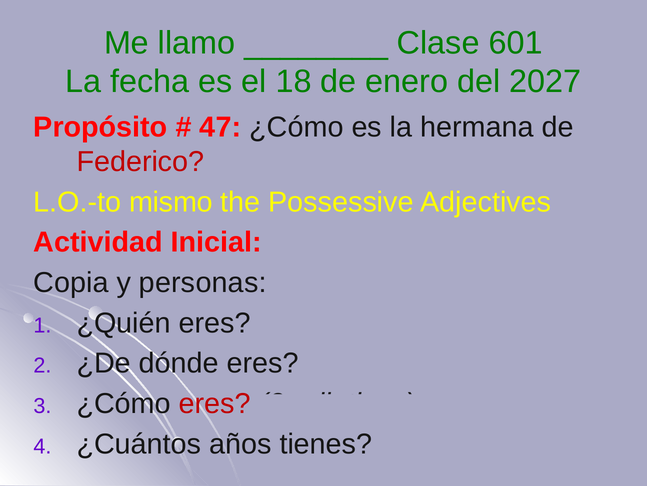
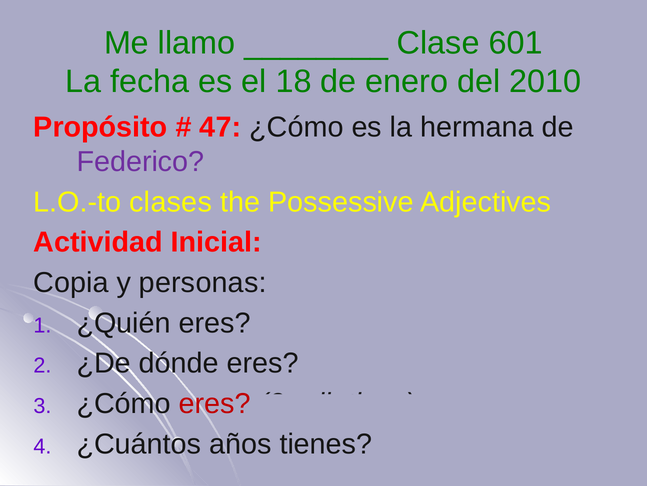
2027: 2027 -> 2010 (545, 82)
Federico colour: red -> purple (140, 161)
mismo: mismo -> clases (171, 202)
